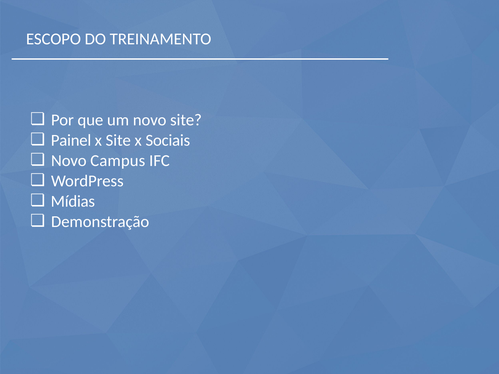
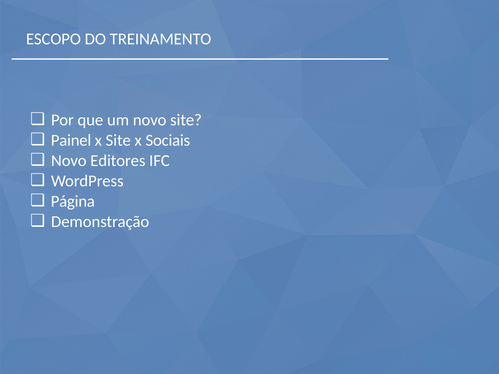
Campus: Campus -> Editores (118, 161)
Mídias: Mídias -> Página (73, 201)
